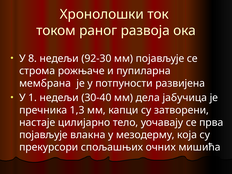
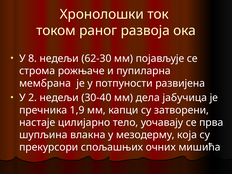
92-30: 92-30 -> 62-30 (96, 59)
1: 1 -> 2 (33, 98)
1,3: 1,3 -> 1,9 (77, 110)
појављује: појављује -> шупљина (43, 135)
